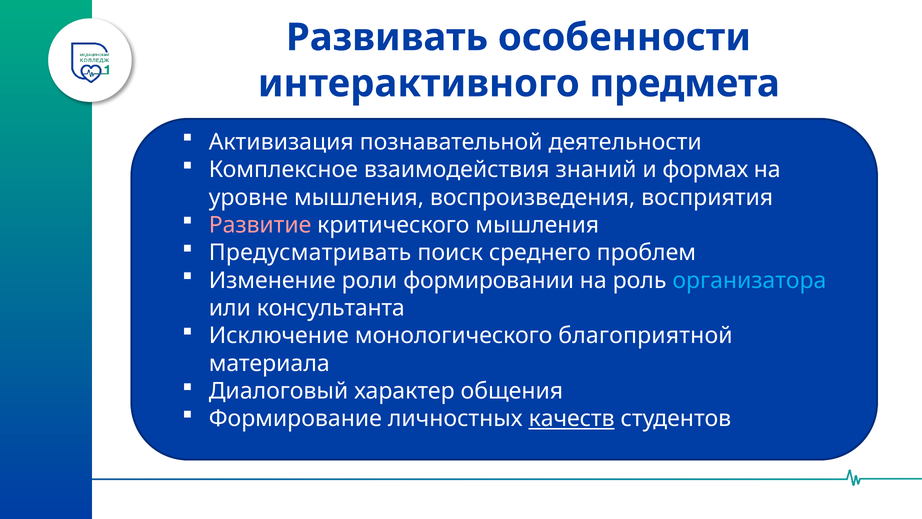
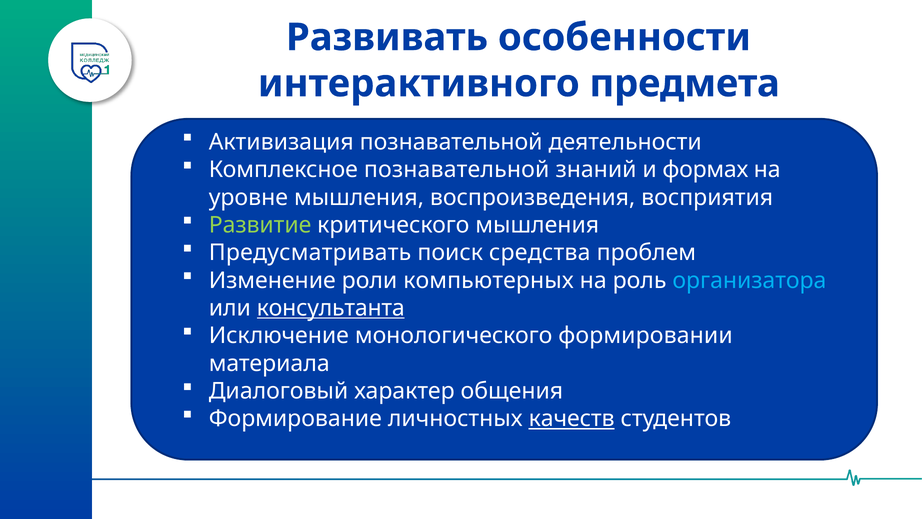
Комплексное взаимодействия: взаимодействия -> познавательной (457, 170)
Развитие colour: pink -> light green (260, 225)
среднего: среднего -> средства (540, 253)
формировании: формировании -> компьютерных (488, 280)
консультанта underline: none -> present (331, 308)
благоприятной: благоприятной -> формировании (646, 336)
